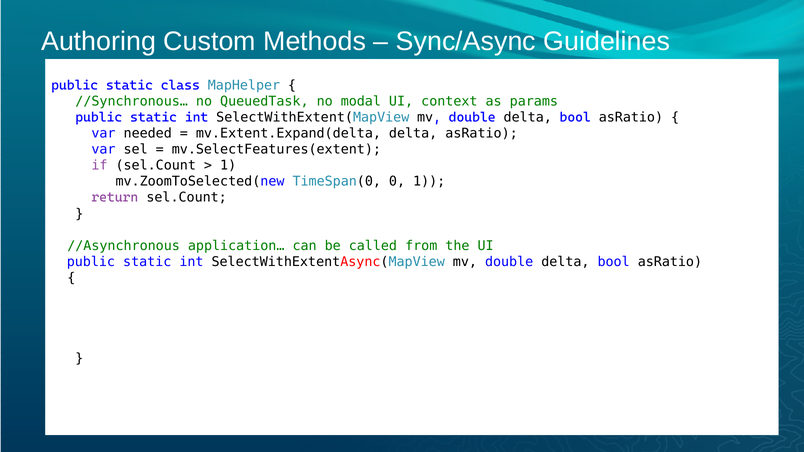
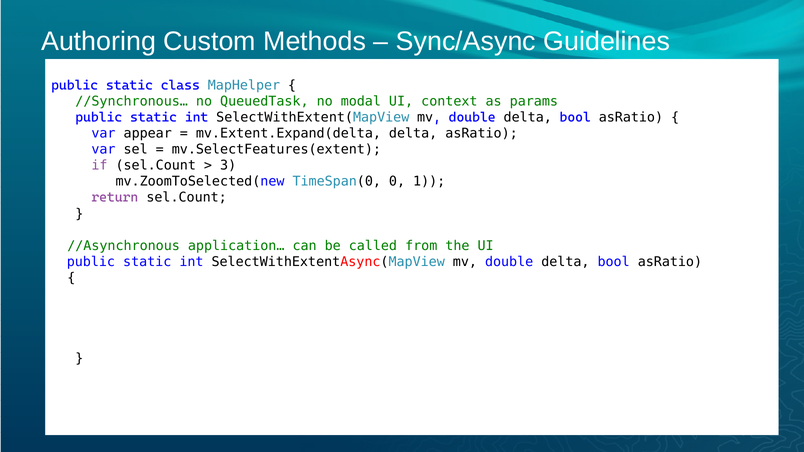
needed: needed -> appear (148, 133)
1: 1 -> 3 (228, 166)
